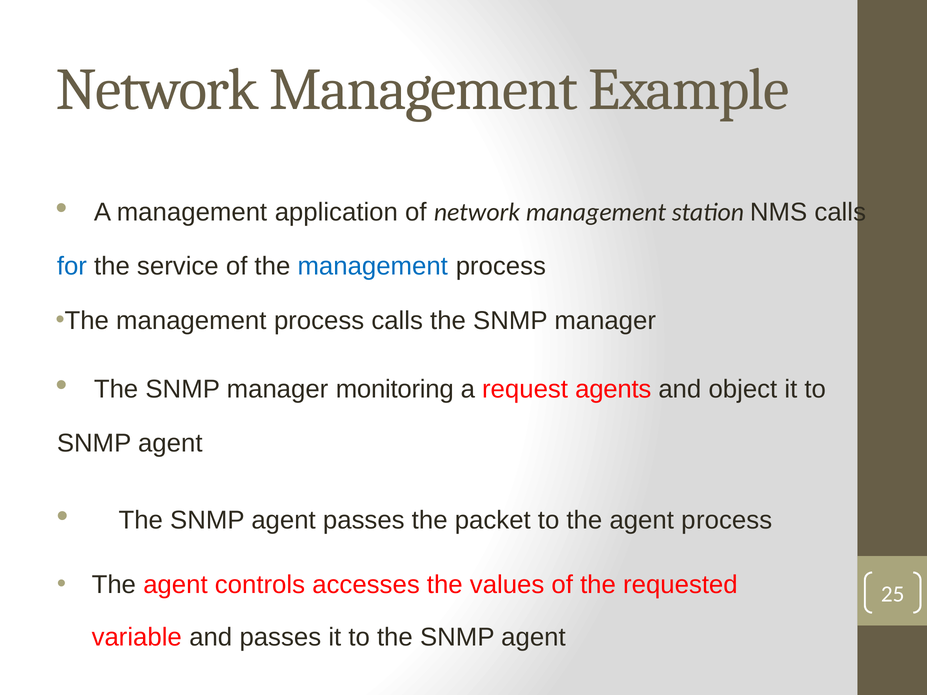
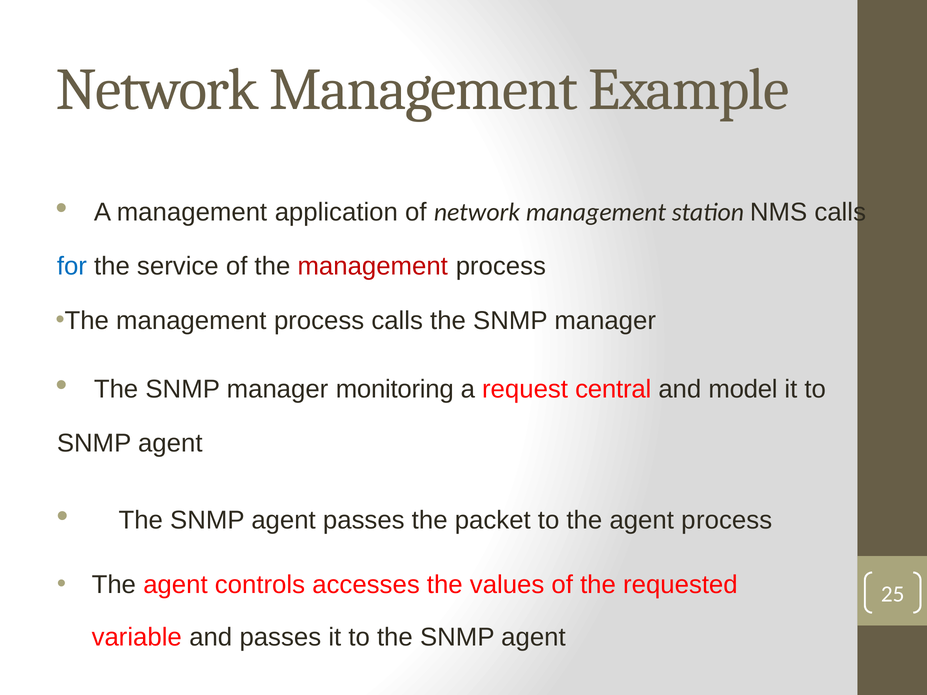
management colour: blue -> red (373, 266)
agents: agents -> central (613, 389)
object: object -> model (743, 389)
